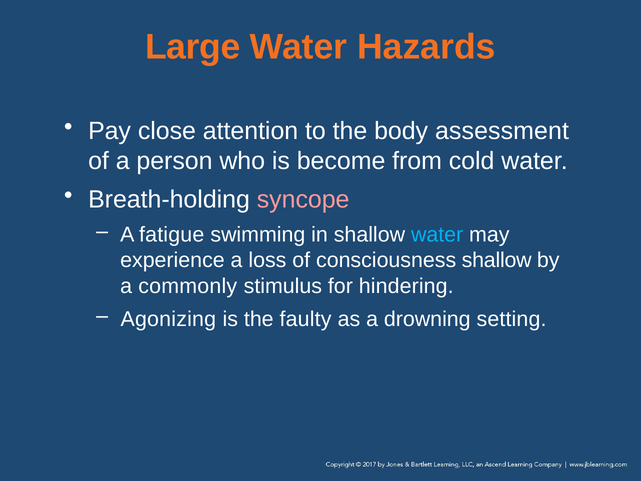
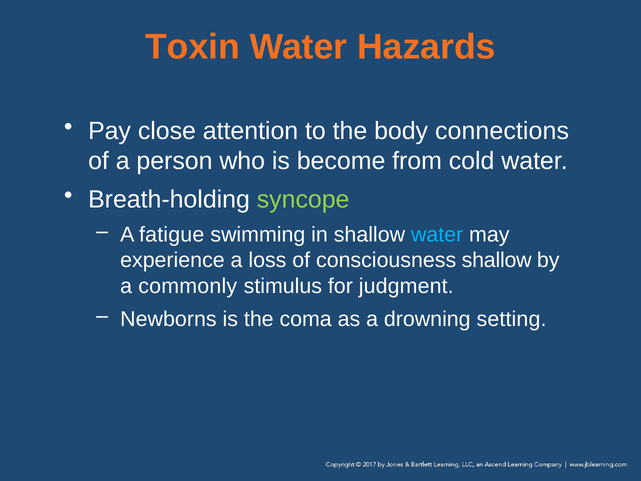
Large: Large -> Toxin (193, 47)
assessment: assessment -> connections (502, 131)
syncope colour: pink -> light green (303, 200)
hindering: hindering -> judgment (406, 286)
Agonizing: Agonizing -> Newborns (168, 319)
faulty: faulty -> coma (306, 319)
